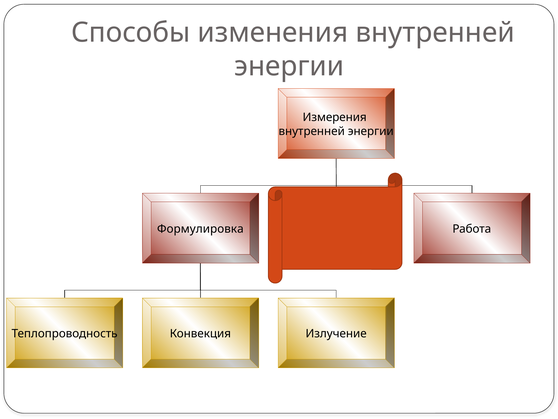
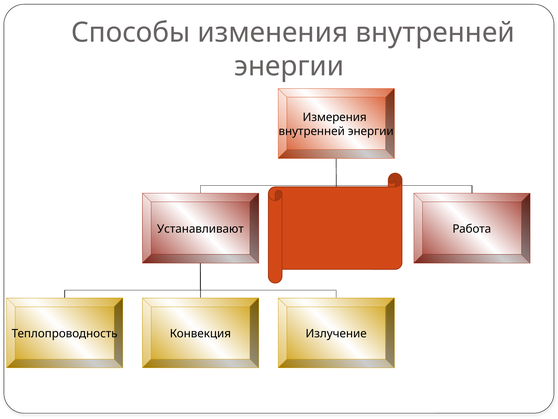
Формулировка: Формулировка -> Устанавливают (200, 229)
